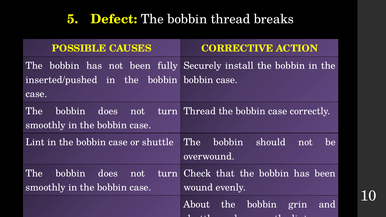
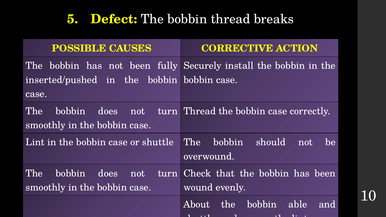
grin: grin -> able (298, 205)
